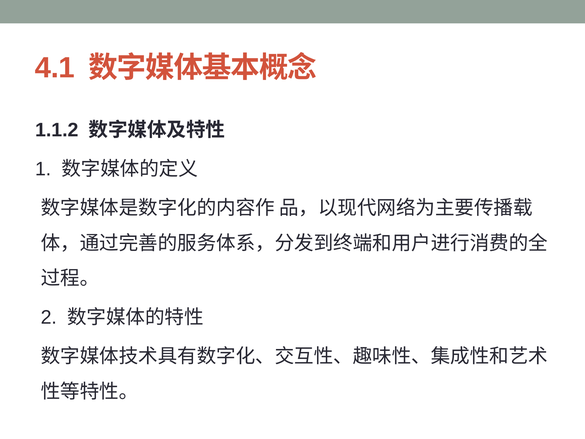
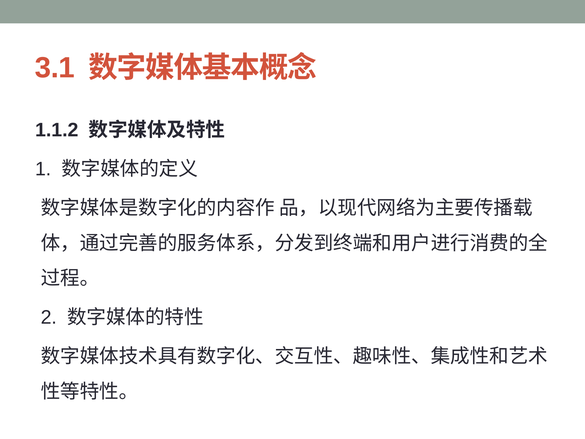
4.1: 4.1 -> 3.1 (55, 68)
